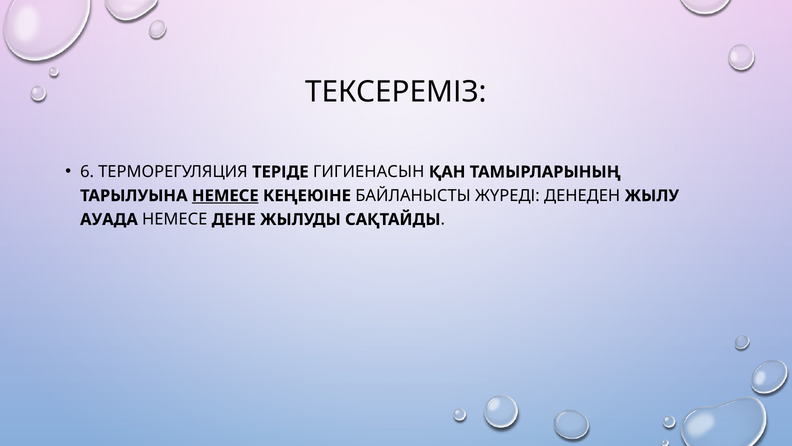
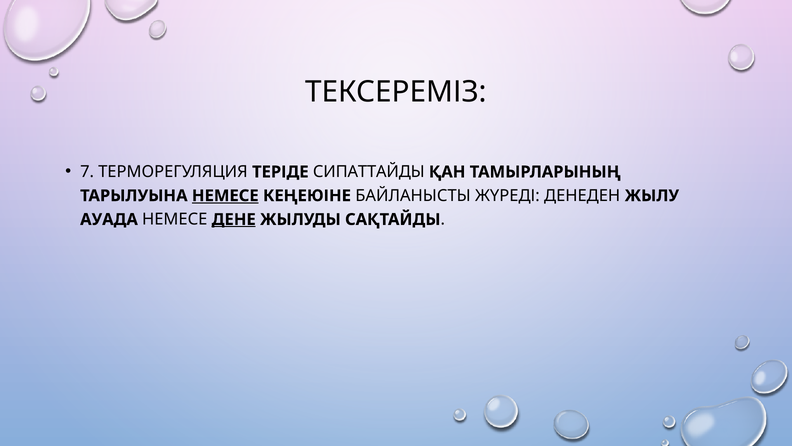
6: 6 -> 7 (87, 172)
ГИГИЕНАСЫН: ГИГИЕНАСЫН -> СИПАТТАЙДЫ (369, 172)
ДЕНЕ underline: none -> present (234, 219)
